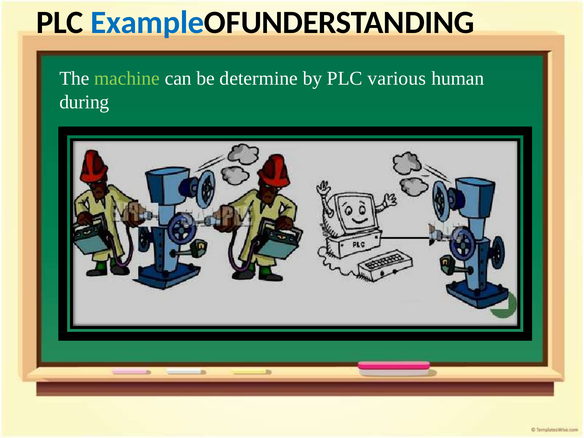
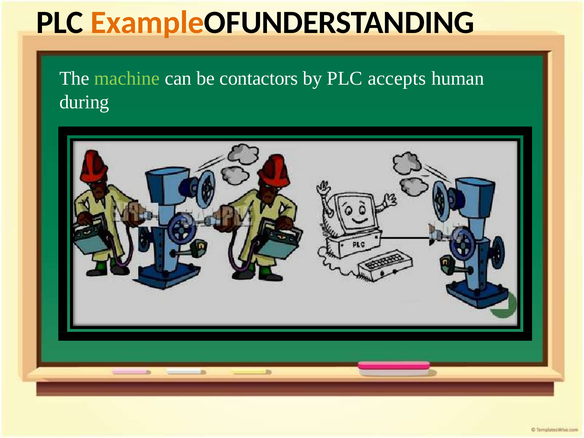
Example colour: blue -> orange (147, 23)
determine: determine -> contactors (259, 79)
various: various -> accepts (397, 79)
